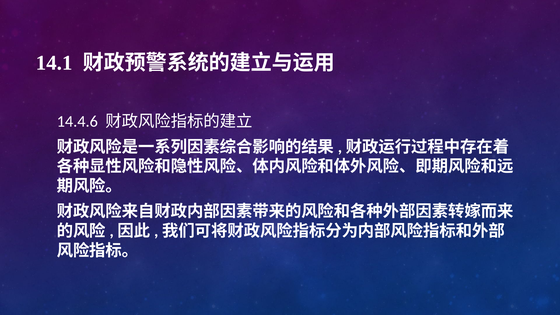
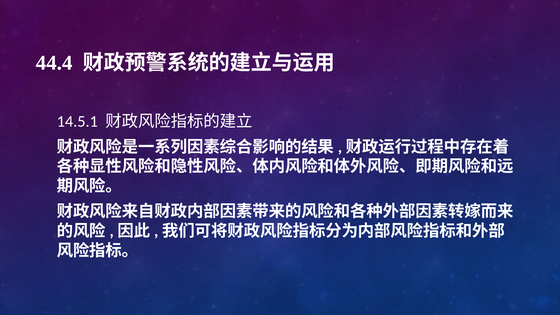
14.1: 14.1 -> 44.4 (54, 63)
14.4.6: 14.4.6 -> 14.5.1 (77, 122)
